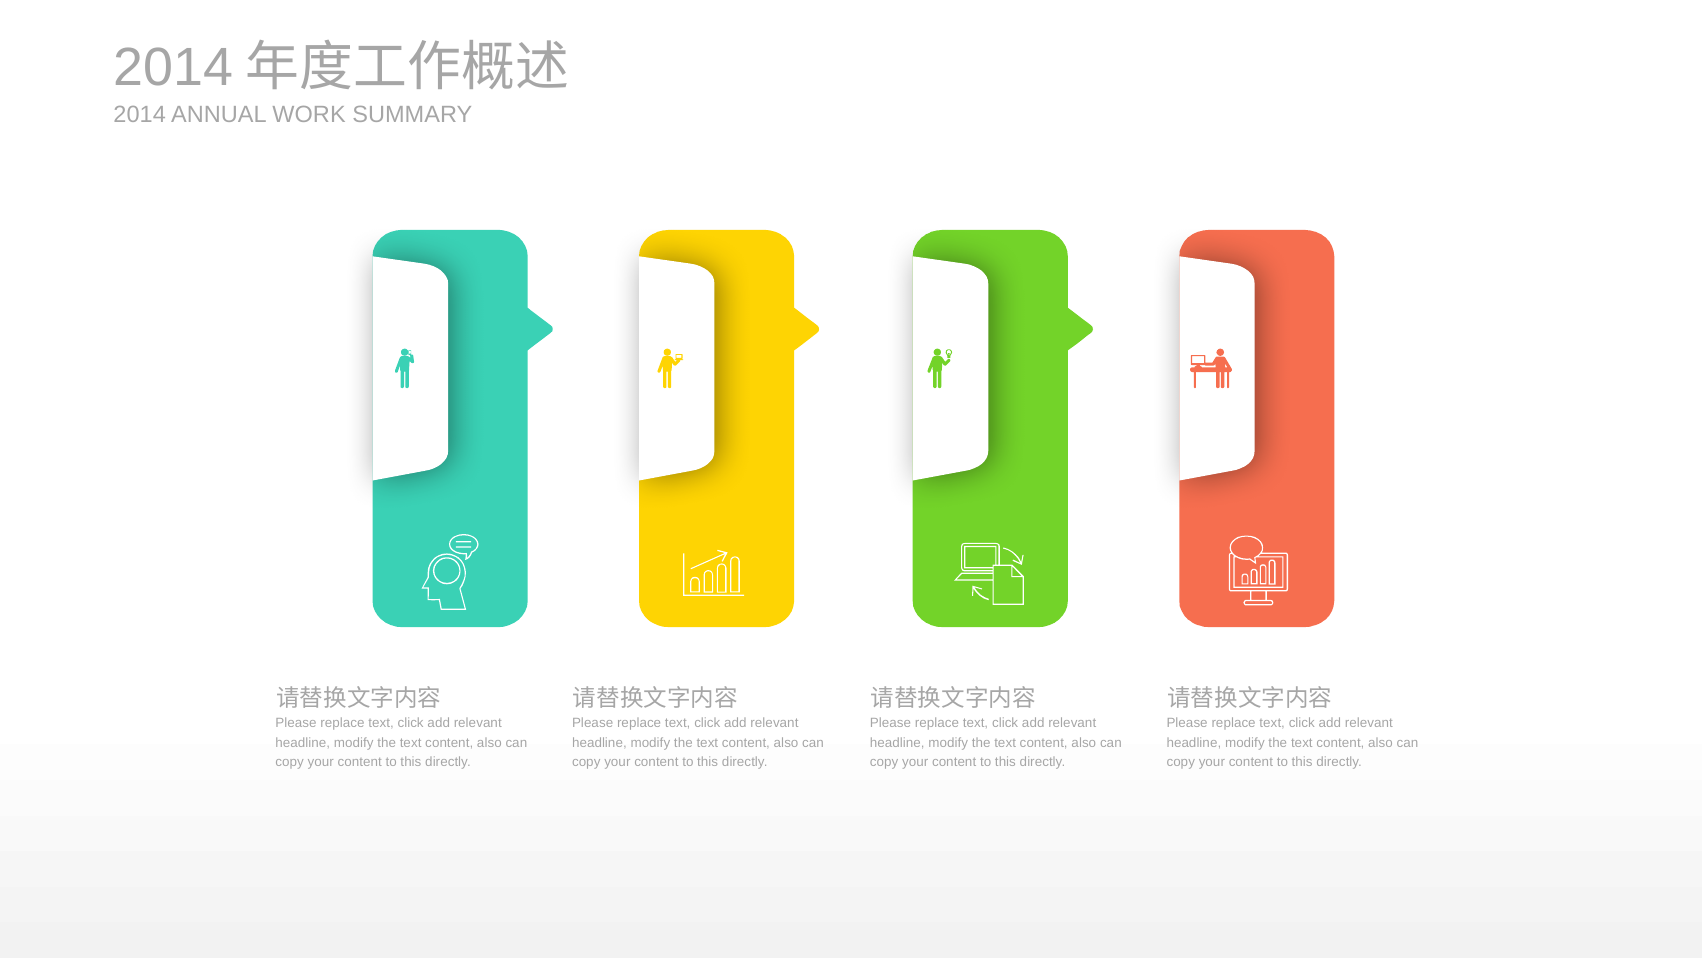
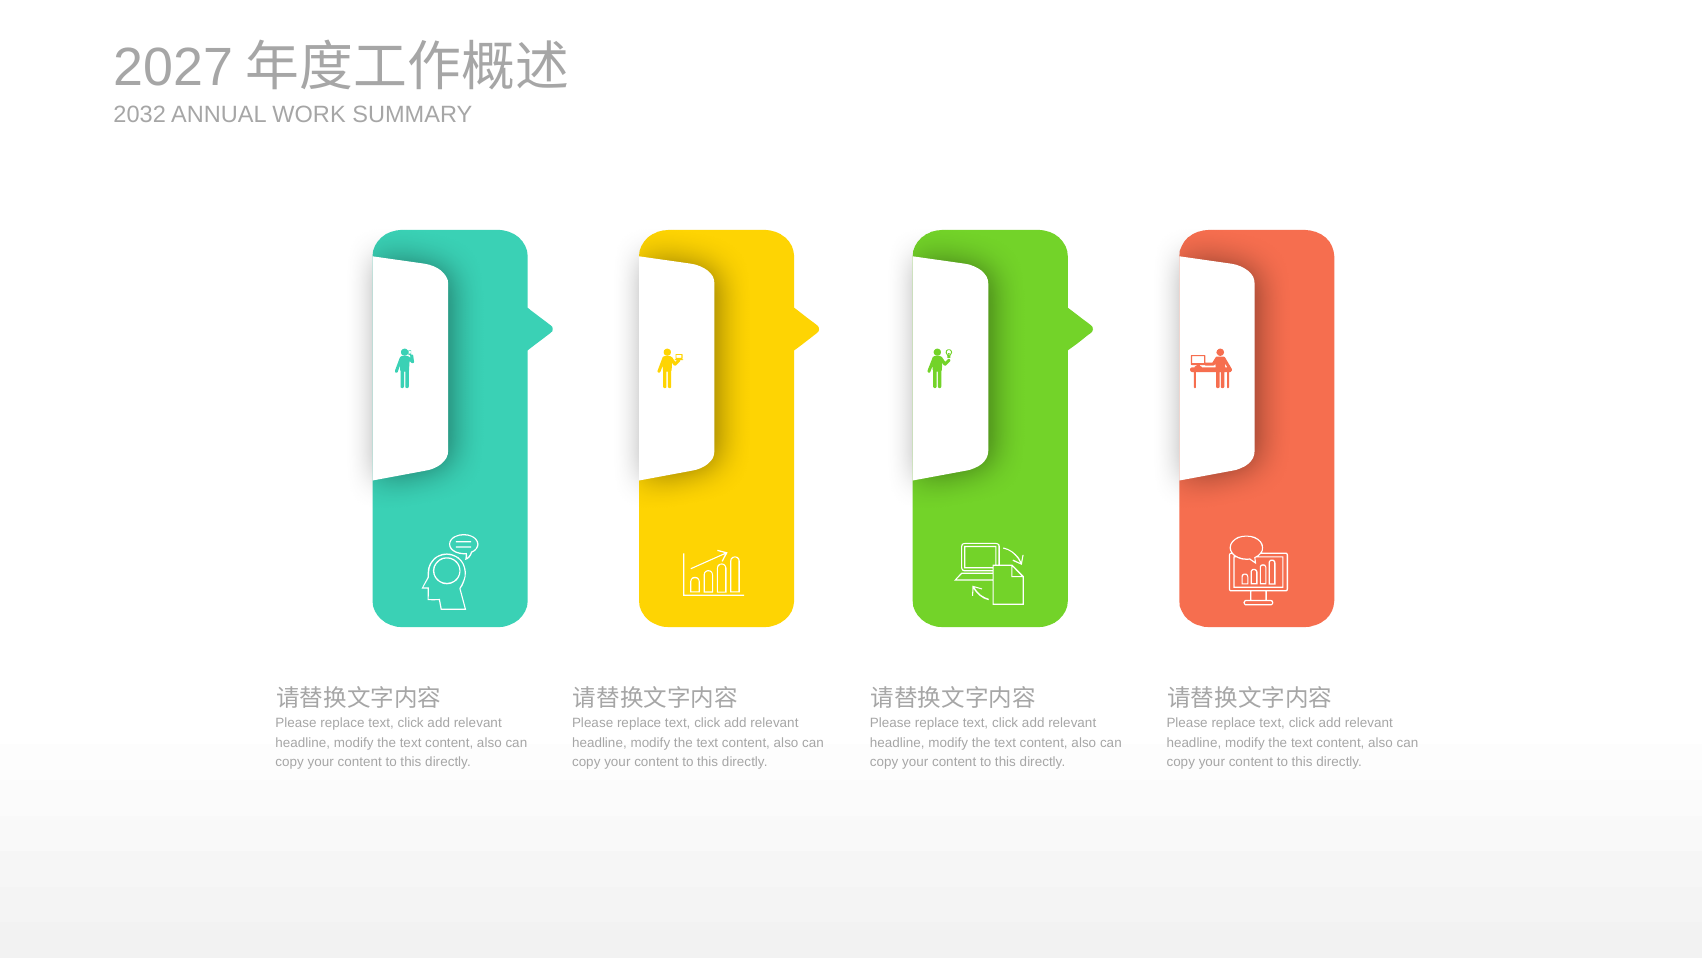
2014: 2014 -> 2027 (173, 67)
2014: 2014 -> 2032 (140, 114)
